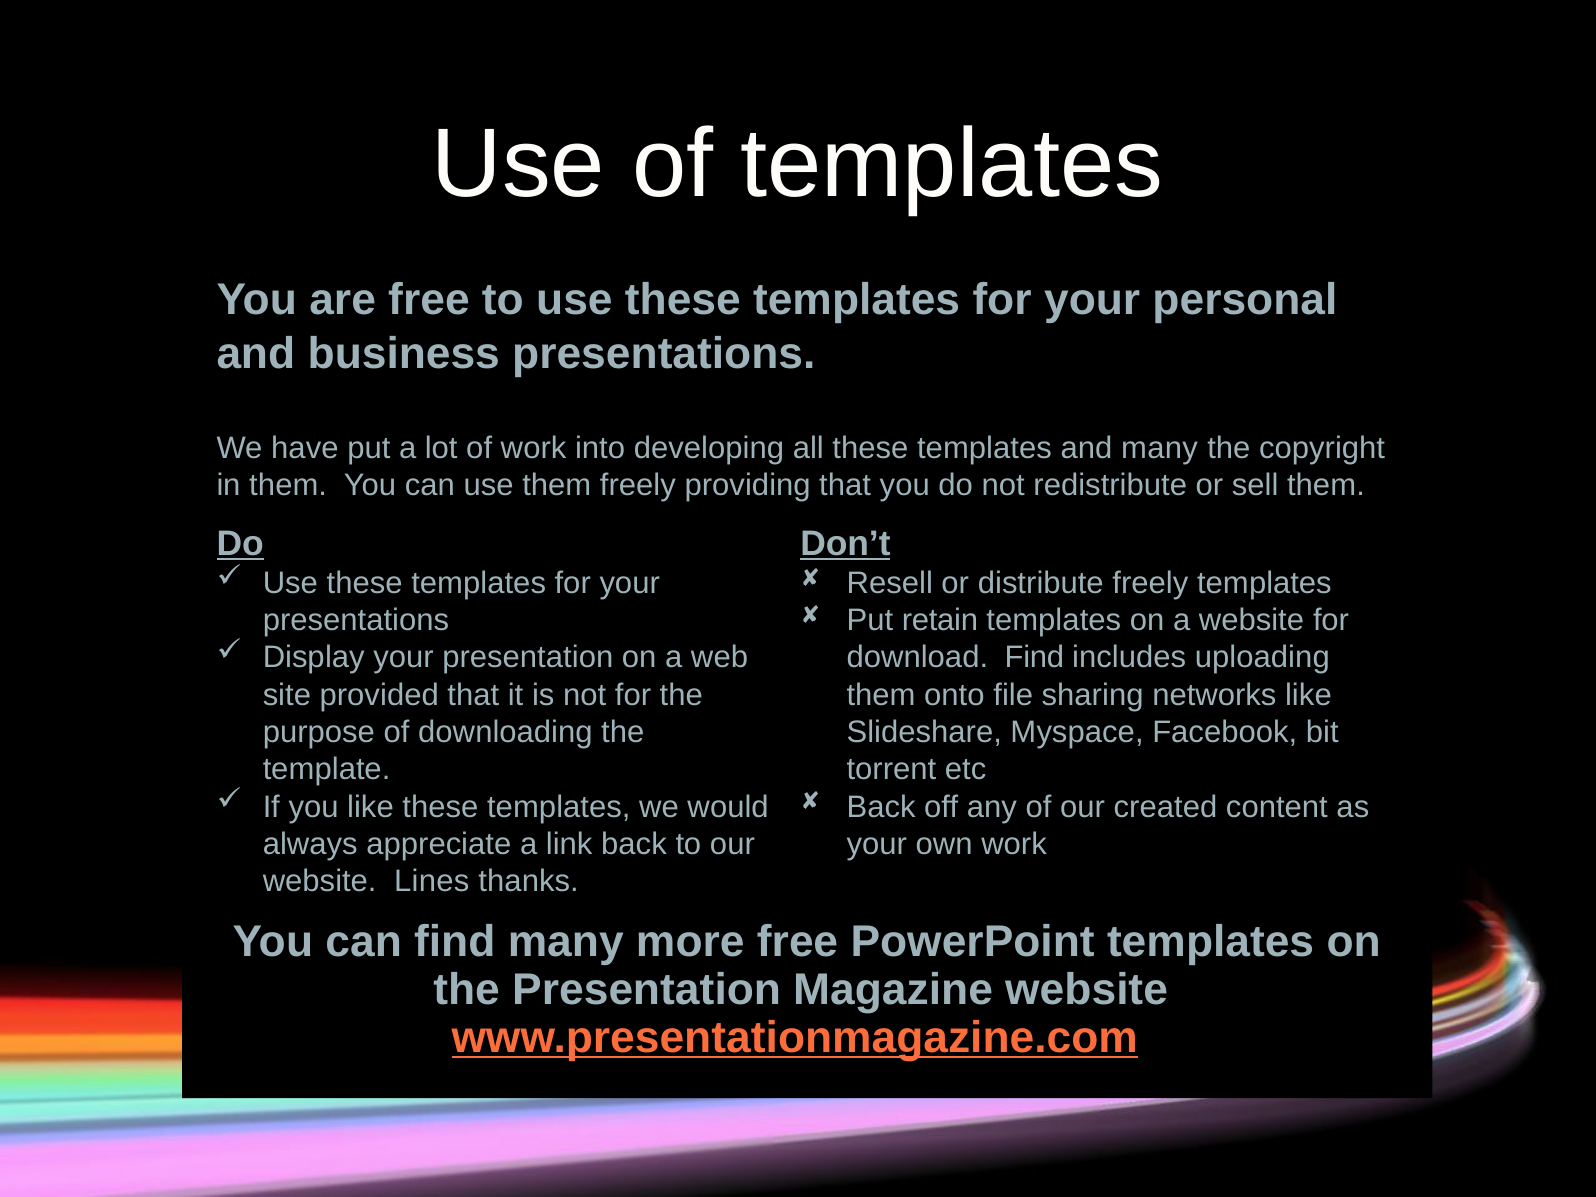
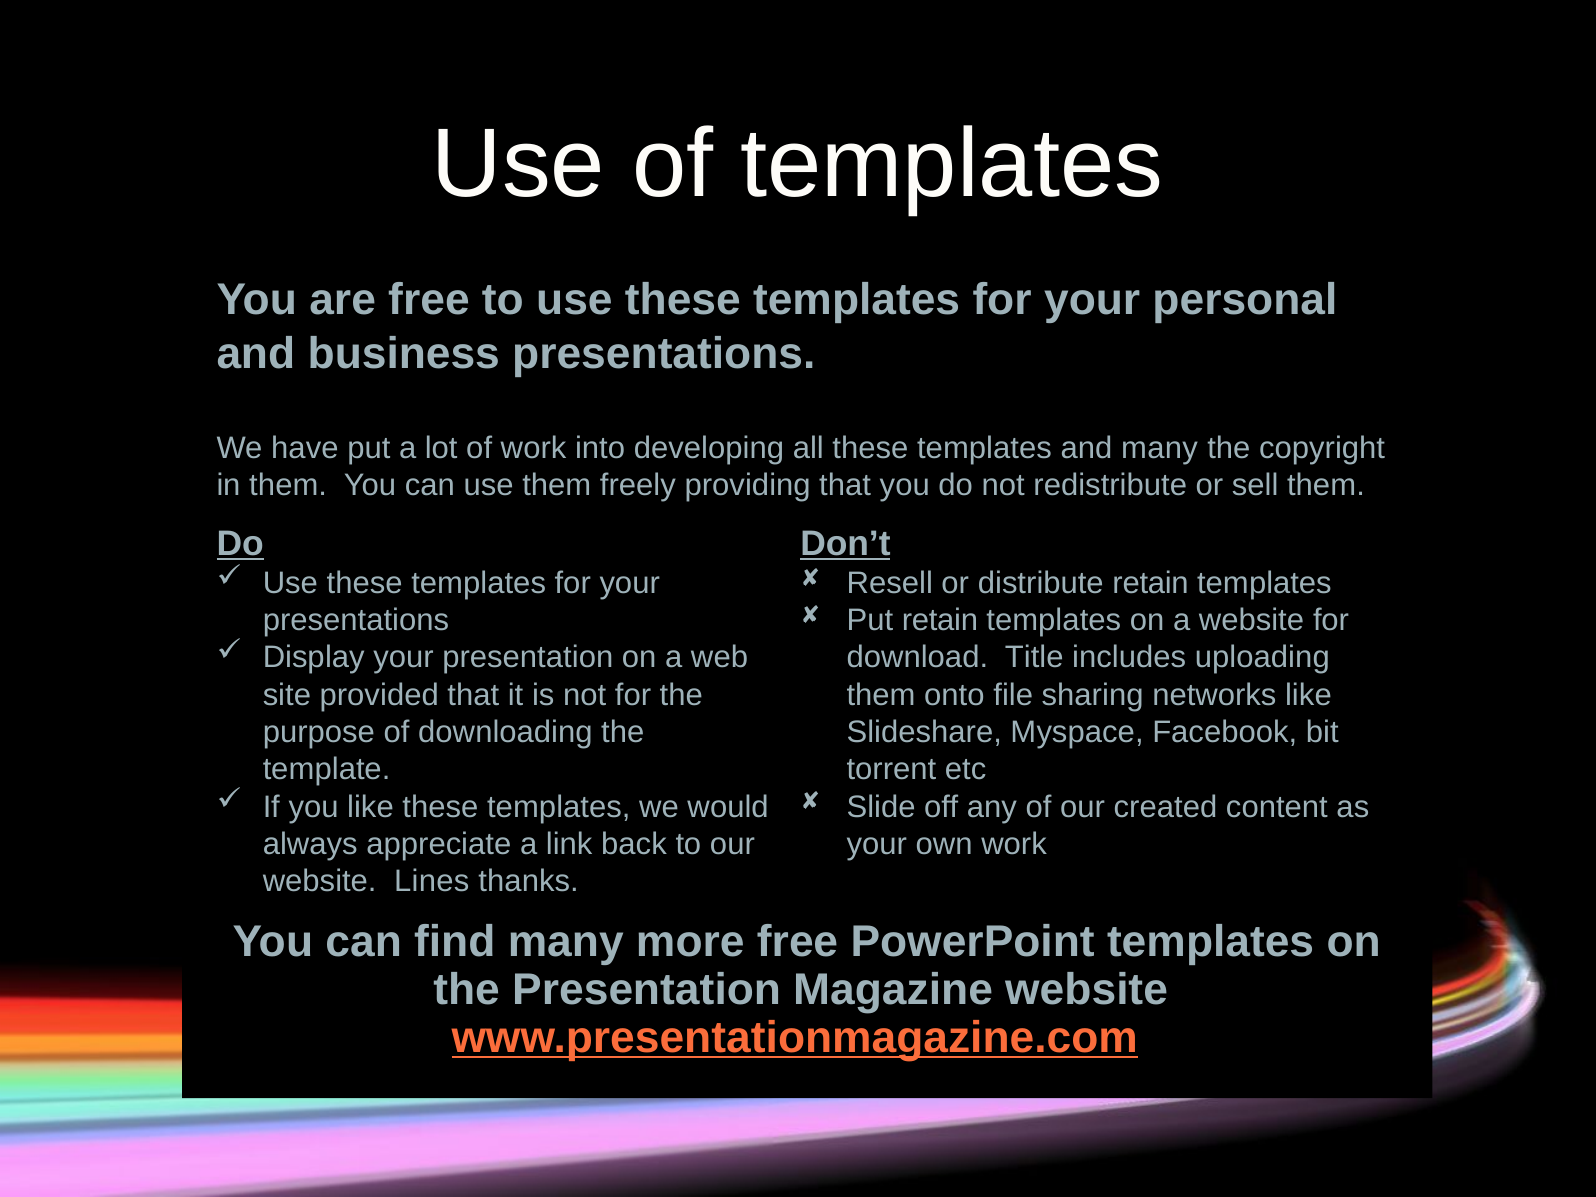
distribute freely: freely -> retain (1151, 583)
download Find: Find -> Title (1034, 658)
Back: Back -> Slide (881, 807)
